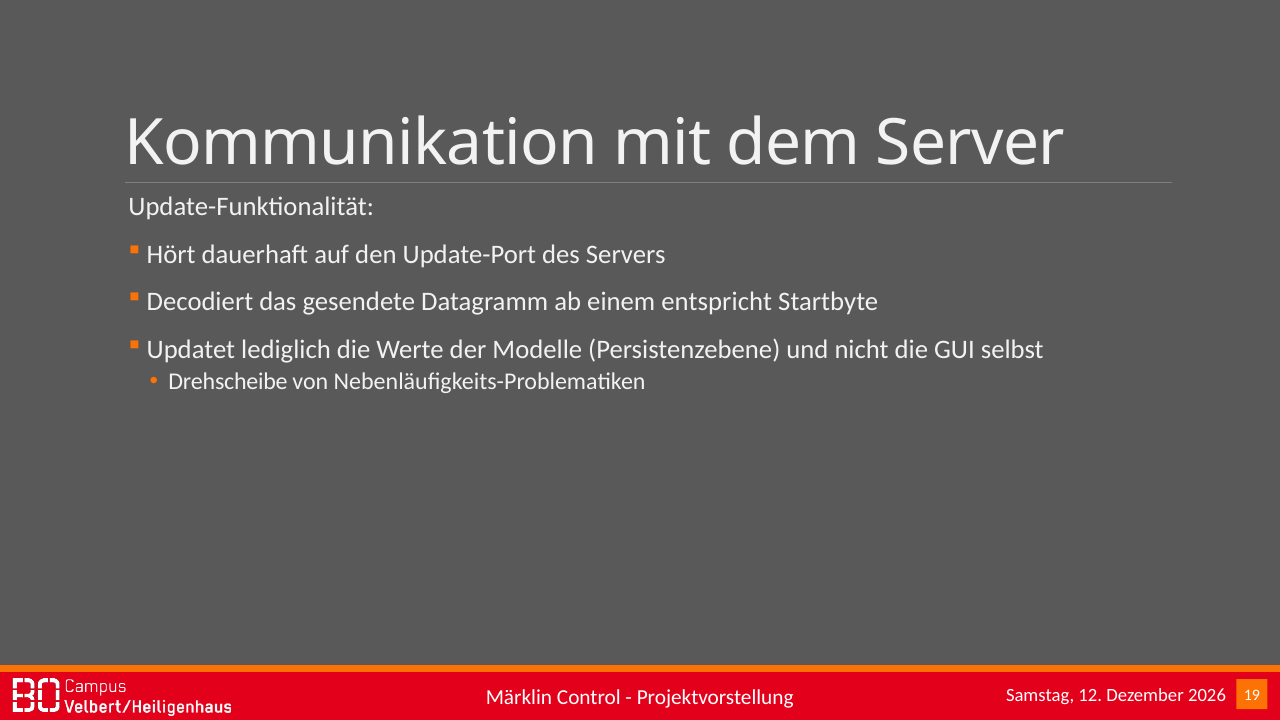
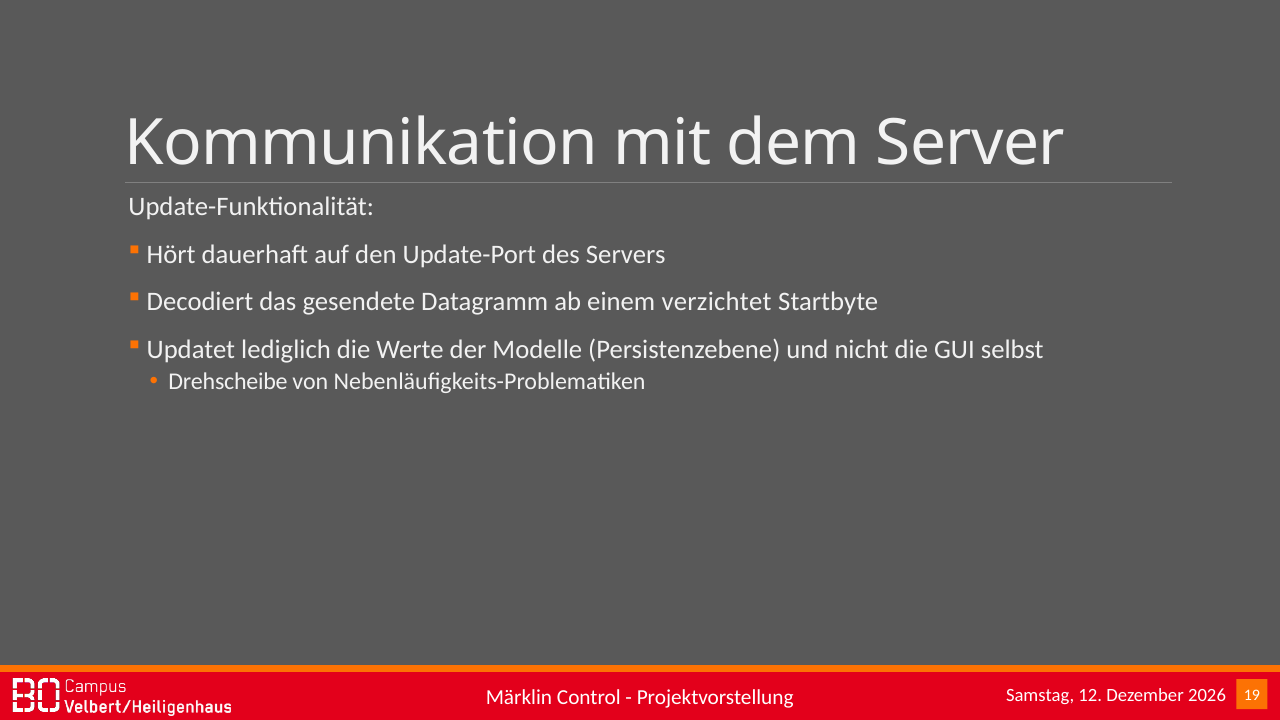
entspricht: entspricht -> verzichtet (717, 302)
